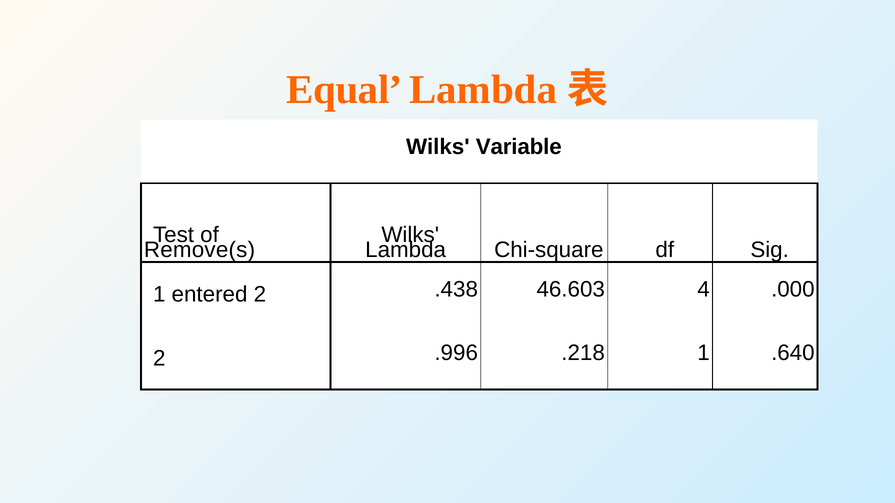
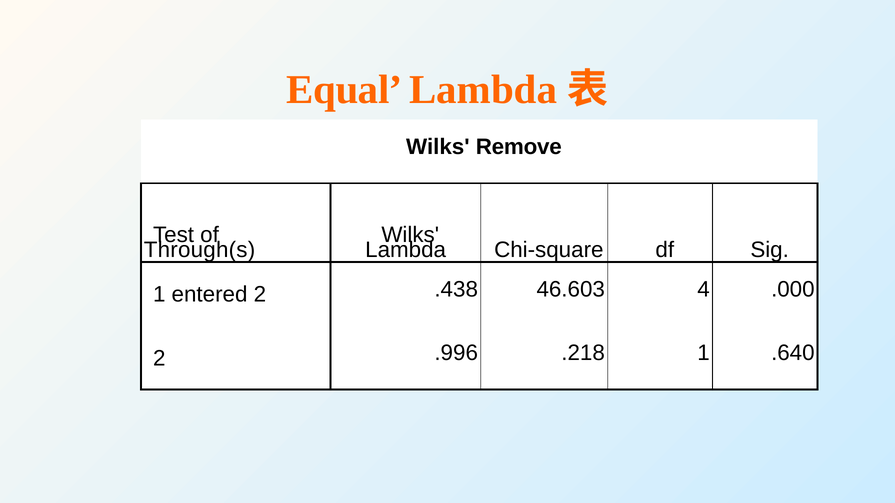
Variable: Variable -> Remove (519, 147)
Remove(s: Remove(s -> Through(s (199, 250)
